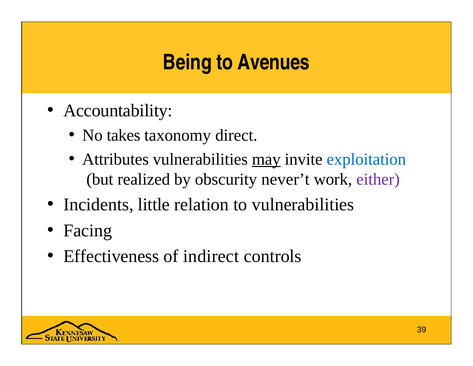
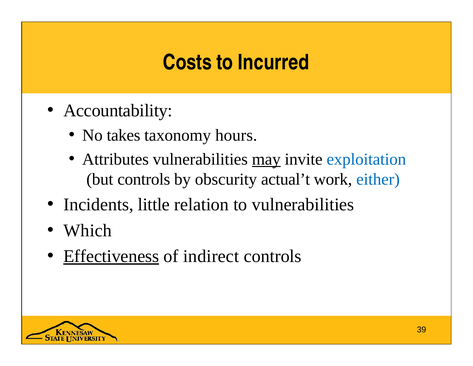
Being: Being -> Costs (187, 62)
Avenues: Avenues -> Incurred (274, 62)
direct: direct -> hours (236, 135)
but realized: realized -> controls (144, 179)
never’t: never’t -> actual’t (286, 179)
either colour: purple -> blue (378, 179)
Facing: Facing -> Which (88, 230)
Effectiveness underline: none -> present (111, 256)
